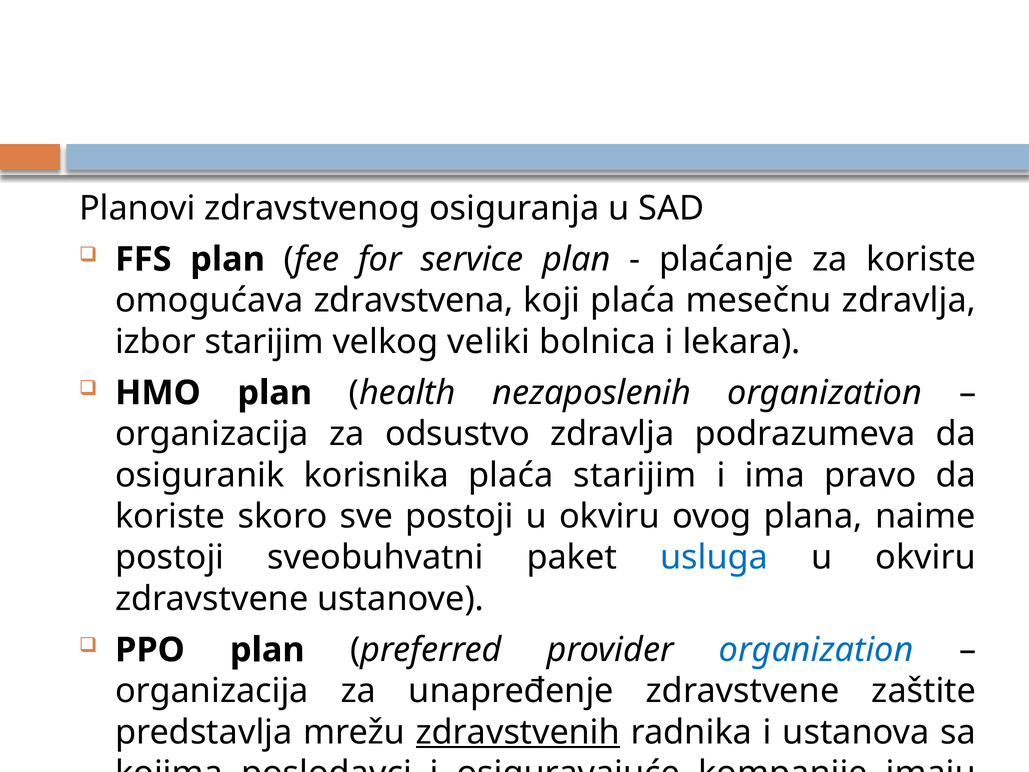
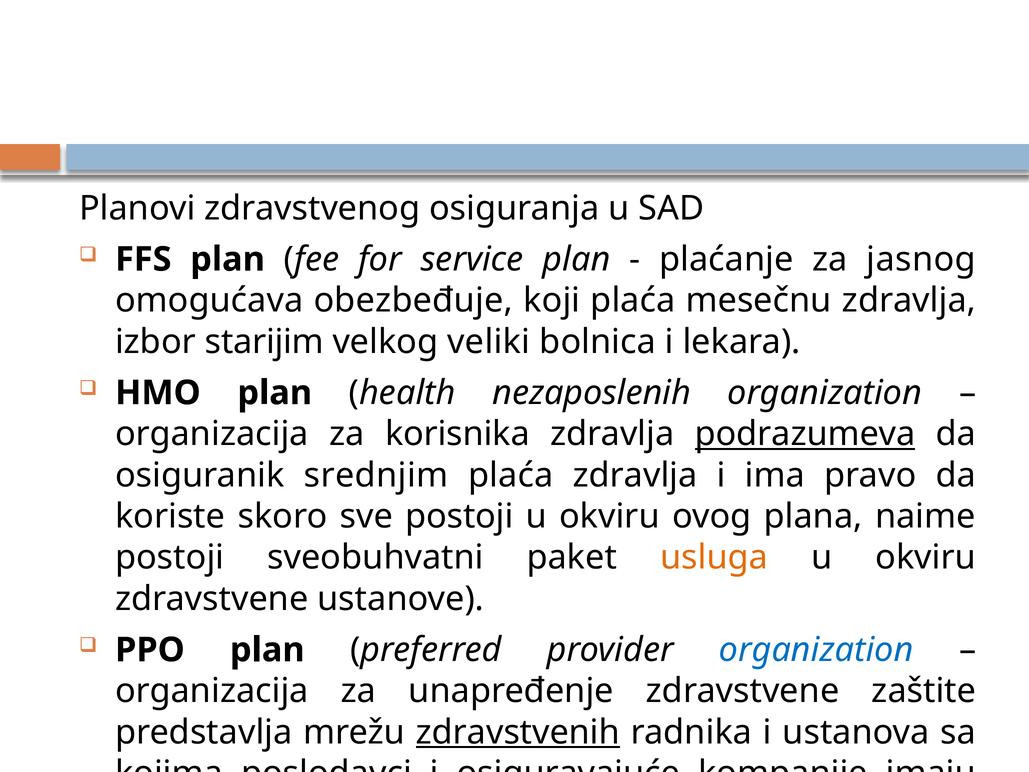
za koriste: koriste -> jasnog (921, 259)
zdravstvena: zdravstvena -> obezbeđuje (413, 300)
odsustvo: odsustvo -> korisnika (457, 434)
podrazumeva underline: none -> present (805, 434)
korisnika: korisnika -> srednjim (376, 475)
plaća starijim: starijim -> zdravlja (635, 475)
usluga colour: blue -> orange (714, 557)
